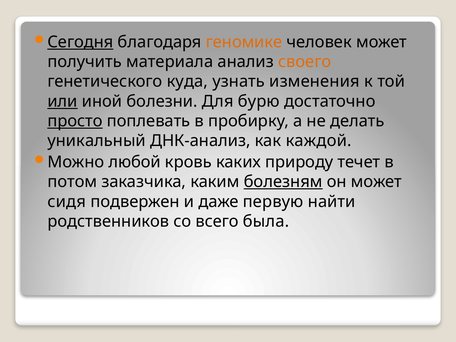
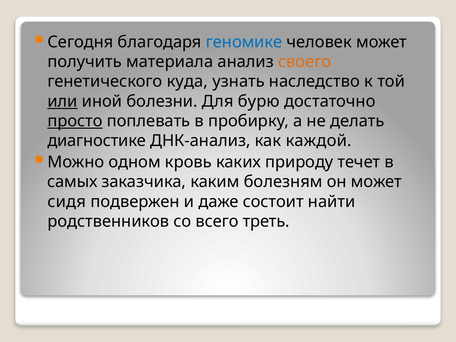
Сегодня underline: present -> none (80, 42)
геномике colour: orange -> blue (244, 42)
изменения: изменения -> наследство (315, 82)
уникальный: уникальный -> диагностике (97, 141)
любой: любой -> одном (135, 162)
потом: потом -> самых (72, 182)
болезням underline: present -> none (283, 182)
первую: первую -> состоит (273, 202)
была: была -> треть (266, 221)
